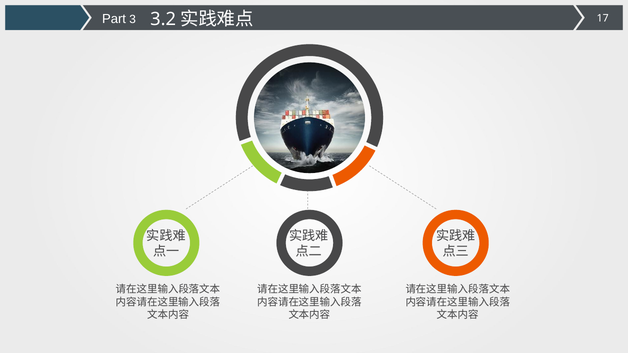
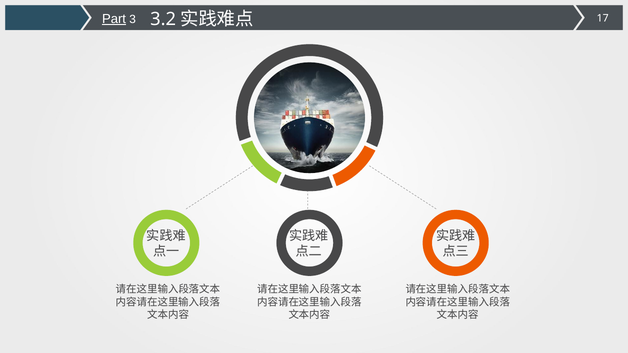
Part underline: none -> present (114, 19)
